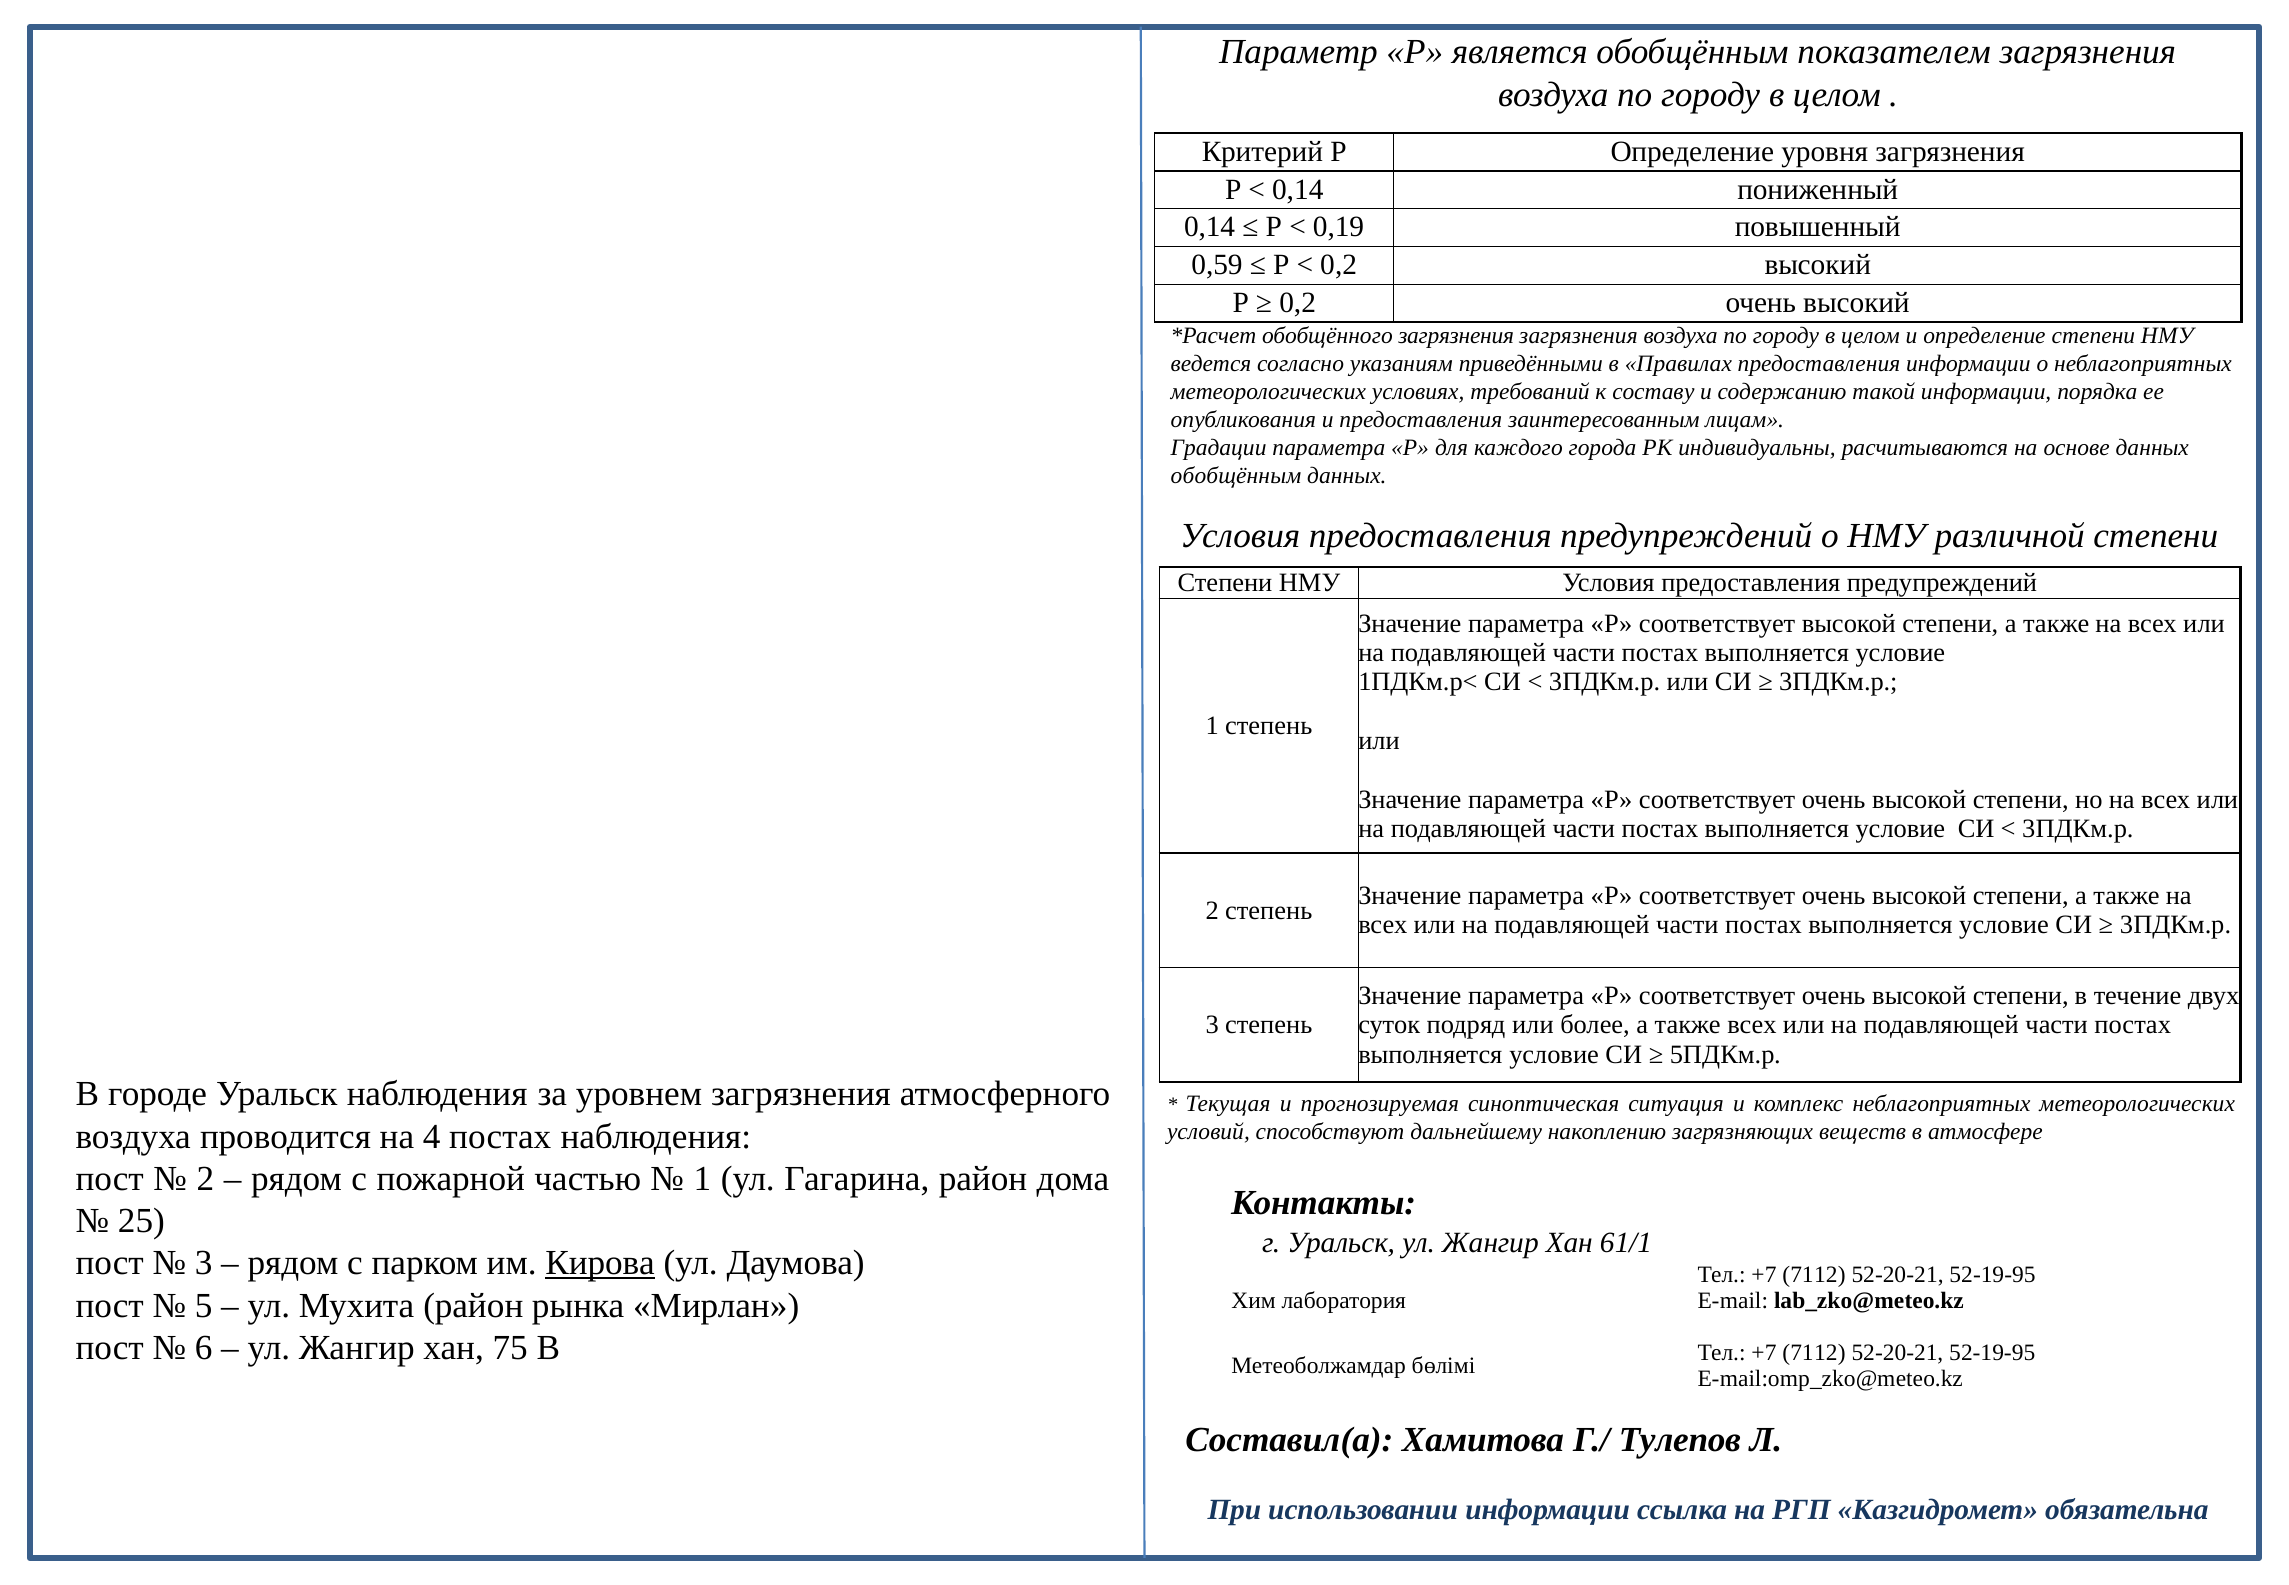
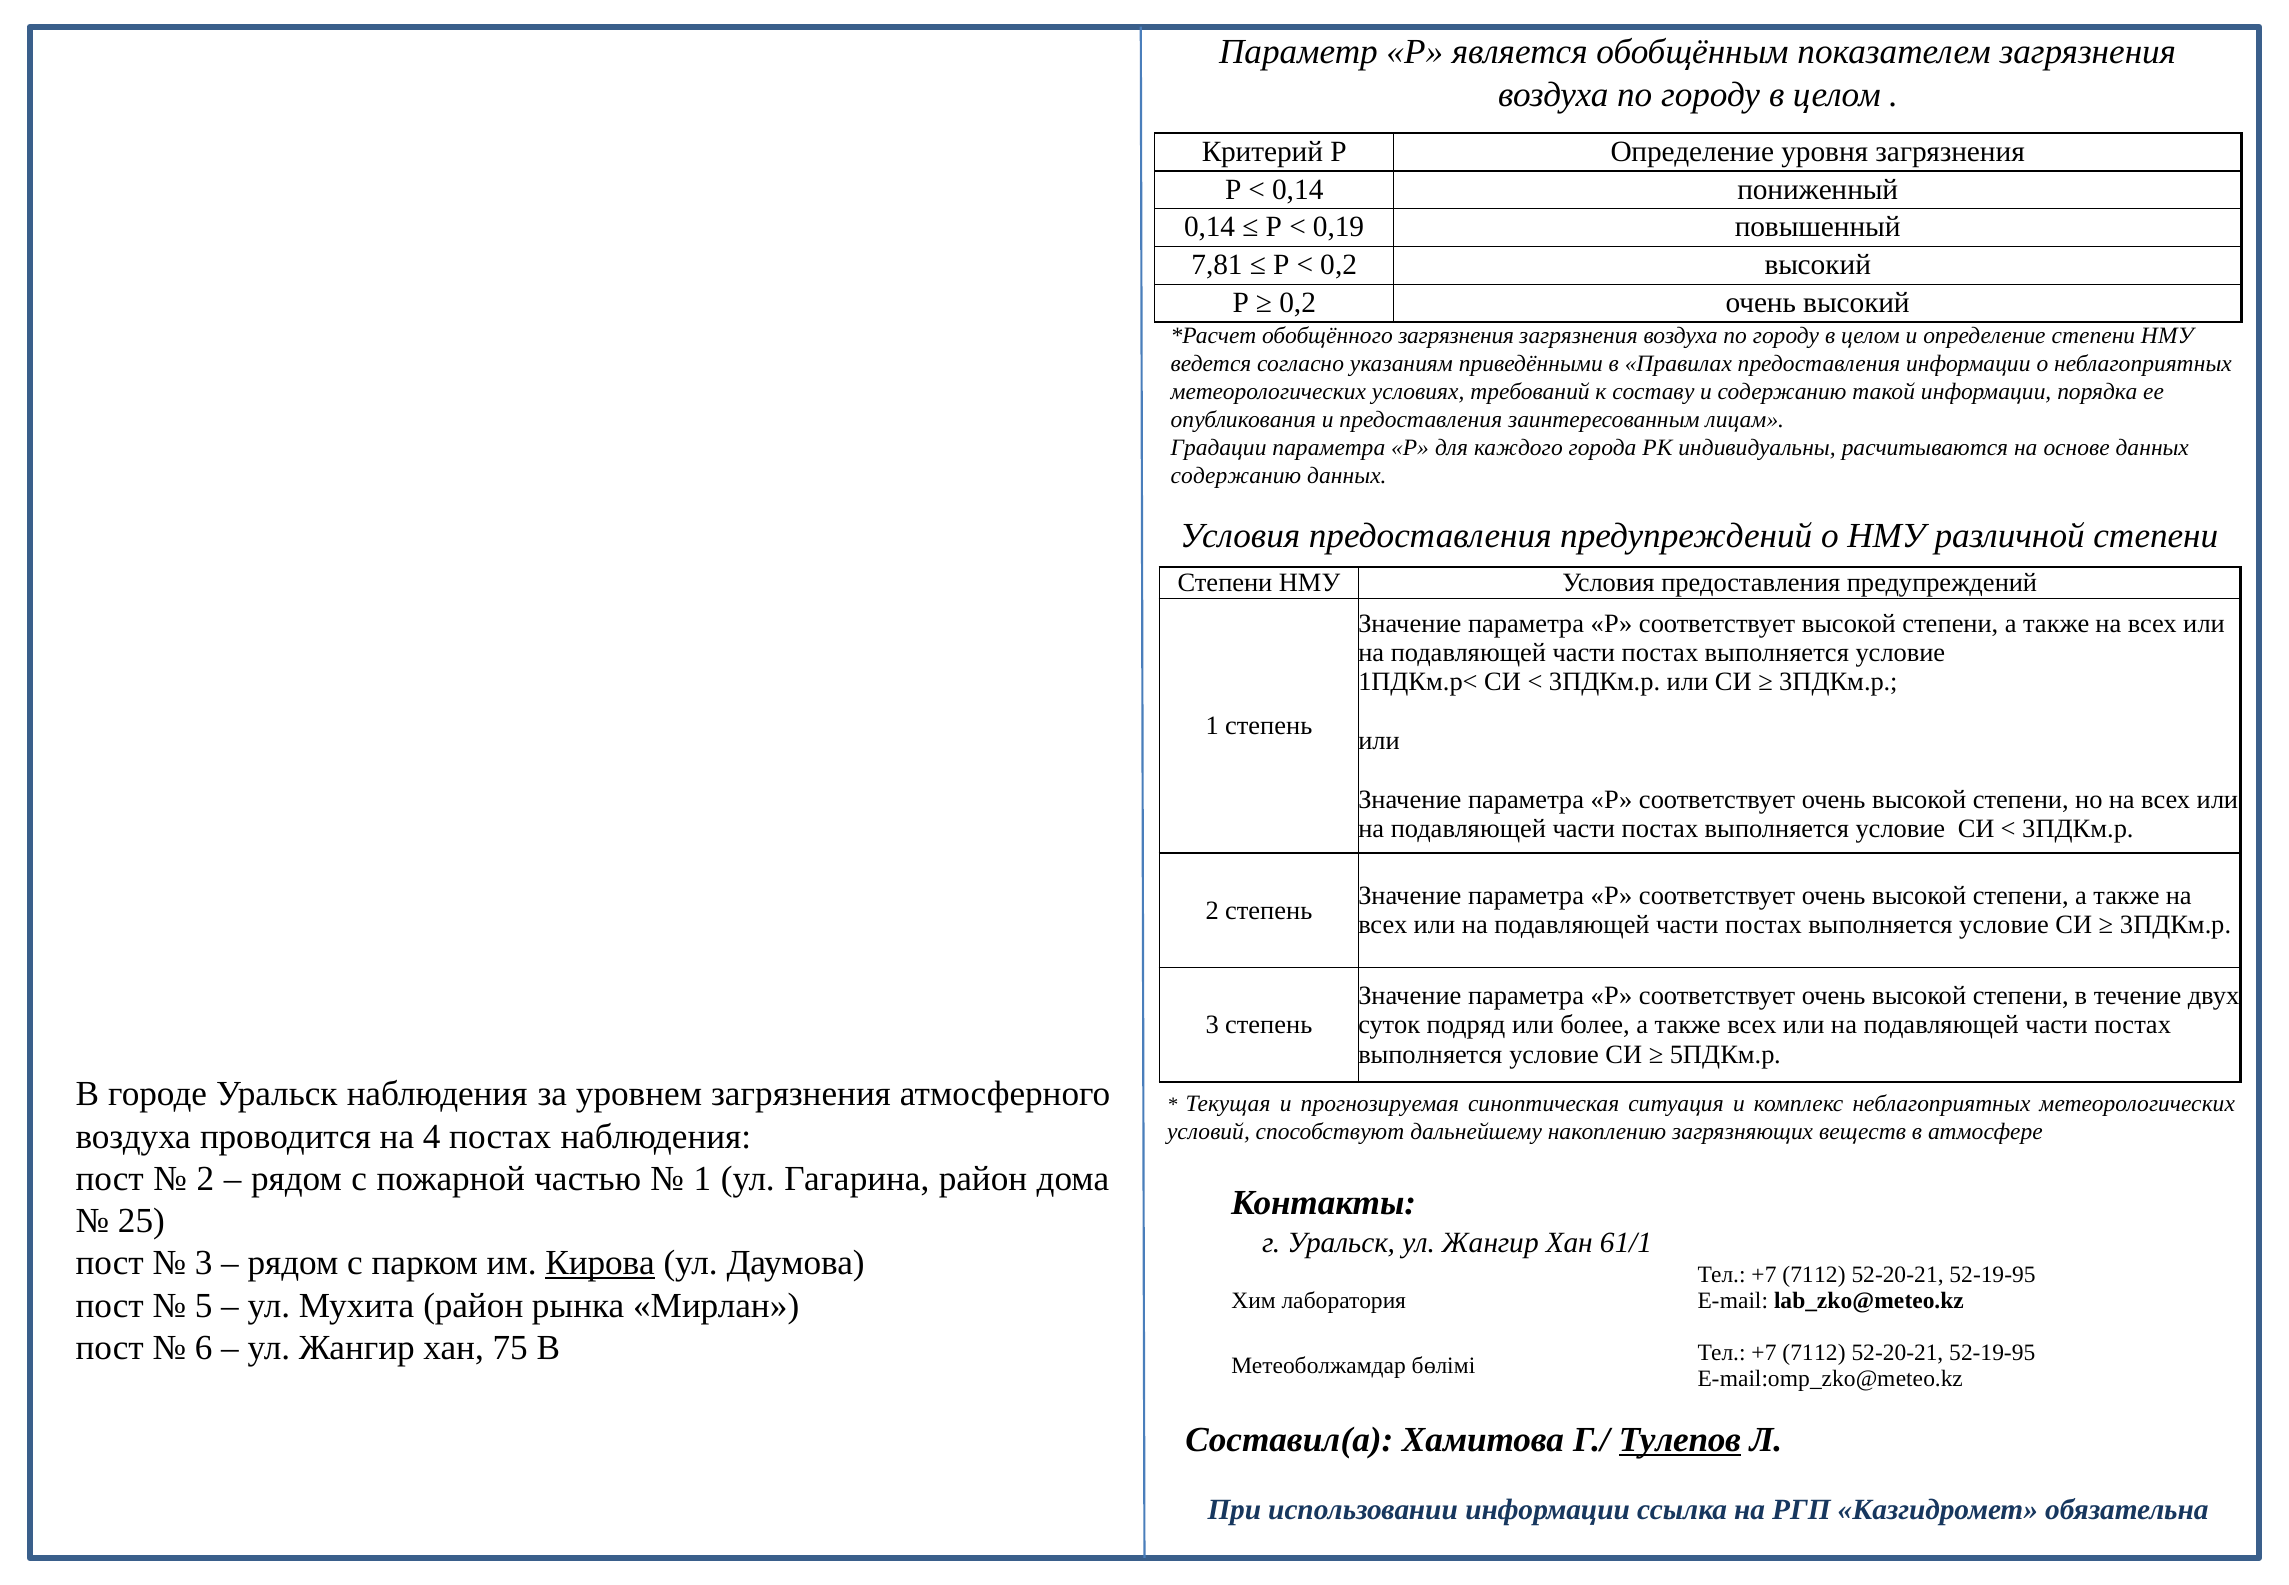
0,59: 0,59 -> 7,81 (1217, 265)
обобщённым: обобщённым -> содержанию (1236, 476)
Тулепов underline: none -> present (1680, 1440)
